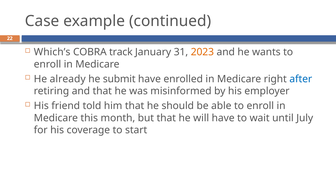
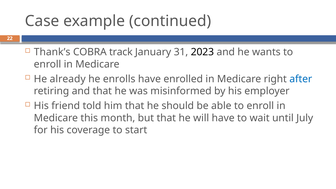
Which’s: Which’s -> Thank’s (52, 52)
2023 colour: orange -> black (202, 52)
submit: submit -> enrolls (119, 79)
